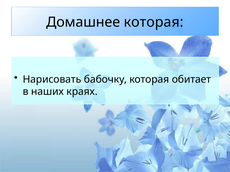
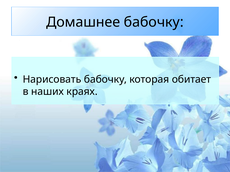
Домашнее которая: которая -> бабочку (154, 22)
